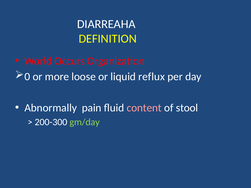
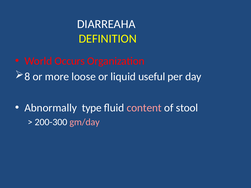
0: 0 -> 8 (27, 77)
reflux: reflux -> useful (152, 77)
pain: pain -> type (92, 108)
gm/day colour: light green -> pink (85, 122)
